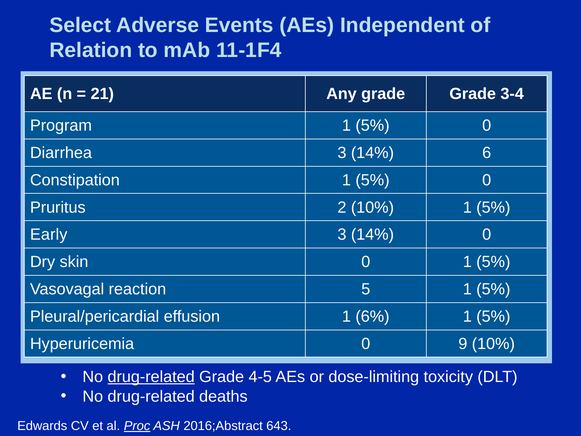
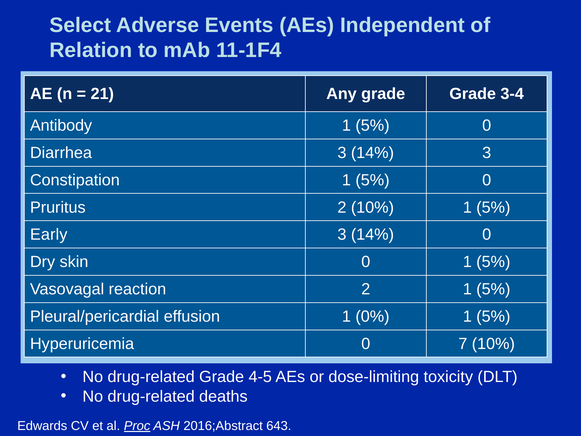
Program: Program -> Antibody (61, 125)
14% 6: 6 -> 3 (487, 153)
reaction 5: 5 -> 2 (366, 289)
6%: 6% -> 0% (372, 316)
9: 9 -> 7 (463, 344)
drug-related underline: present -> none (151, 377)
